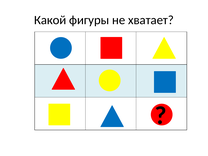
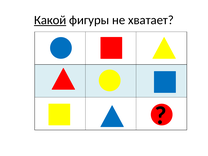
Какой underline: none -> present (50, 20)
